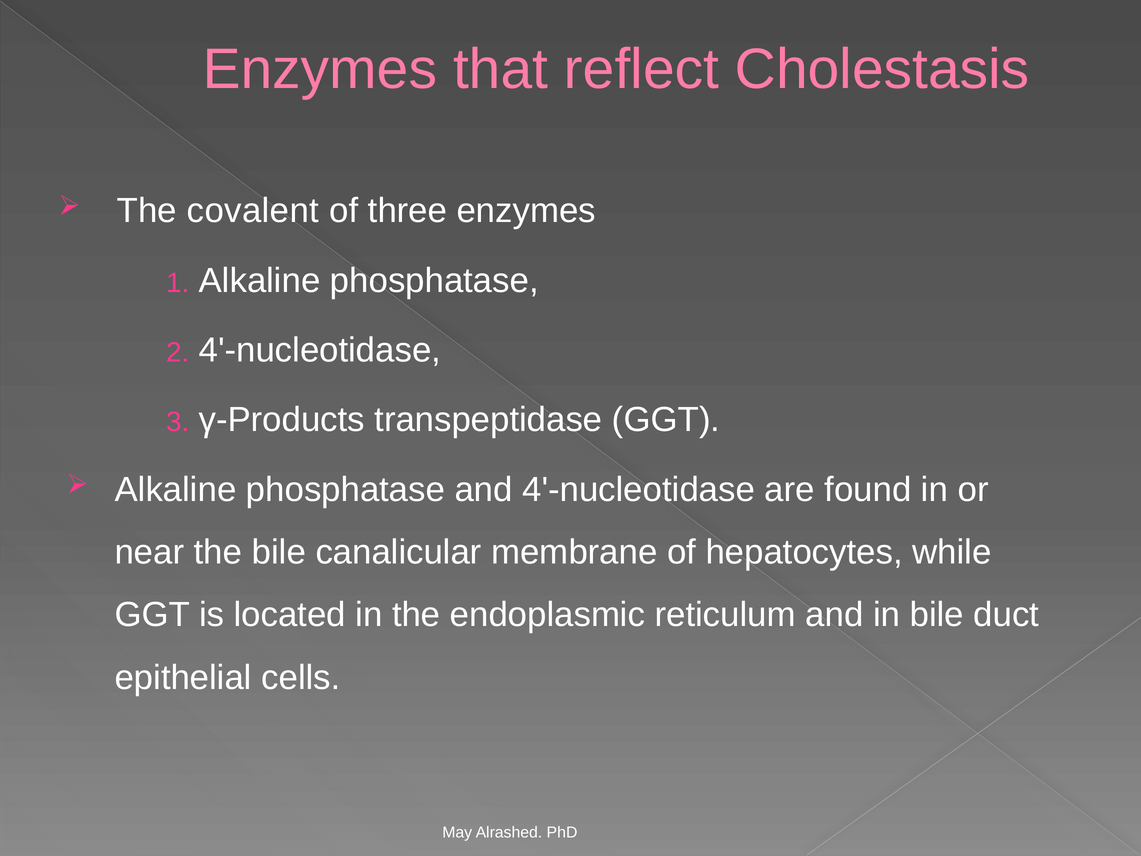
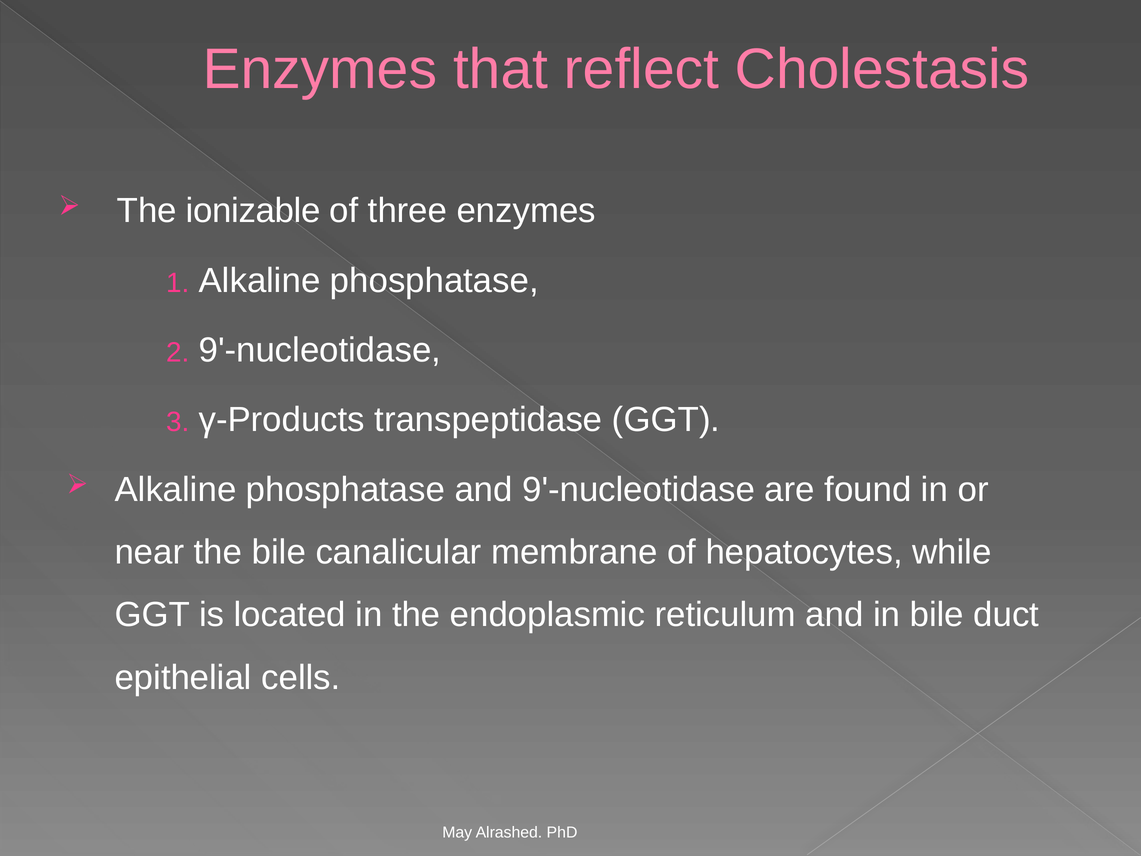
covalent: covalent -> ionizable (253, 211)
4'-nucleotidase: 4'-nucleotidase -> 9'-nucleotidase (320, 350)
and 4'-nucleotidase: 4'-nucleotidase -> 9'-nucleotidase (639, 489)
